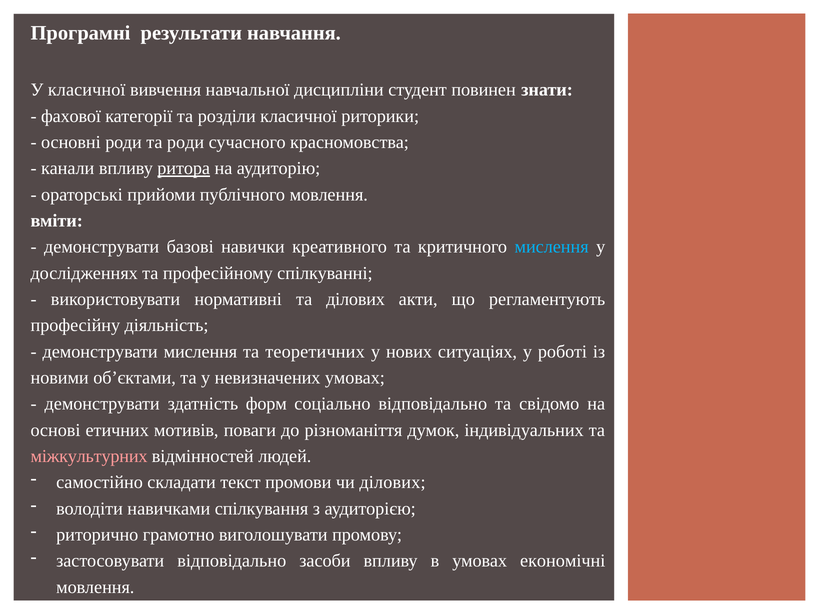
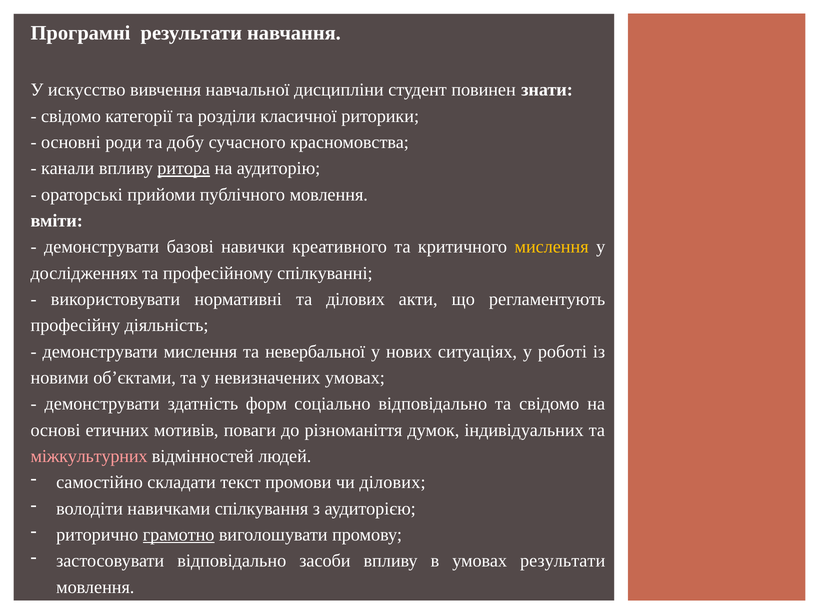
У класичної: класичної -> искусство (87, 90)
фахової: фахової -> свідомо (71, 116)
та роди: роди -> добу (186, 142)
мислення colour: light blue -> yellow (552, 247)
теоретичних: теоретичних -> невербальної (315, 352)
грамотно underline: none -> present (179, 535)
умовах економічні: економічні -> результати (563, 561)
